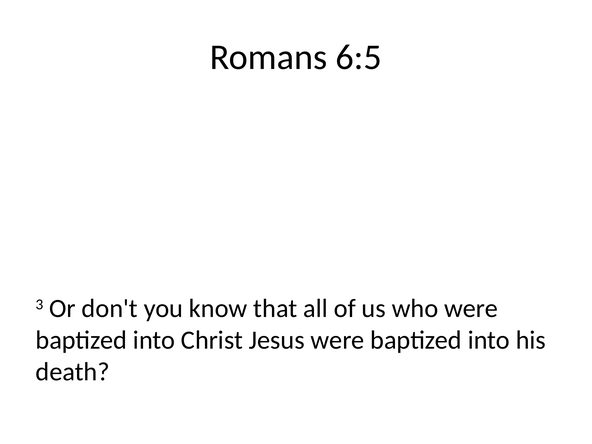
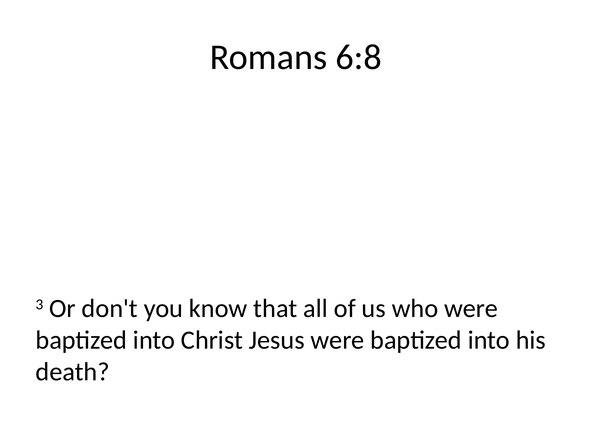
6:5: 6:5 -> 6:8 (359, 57)
